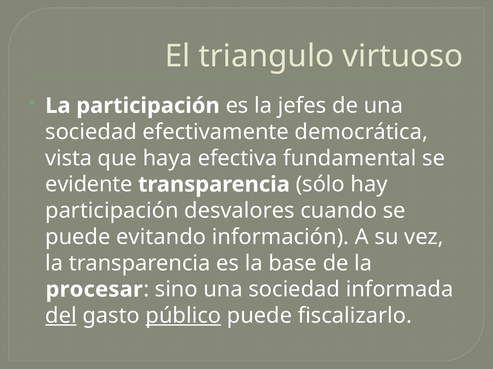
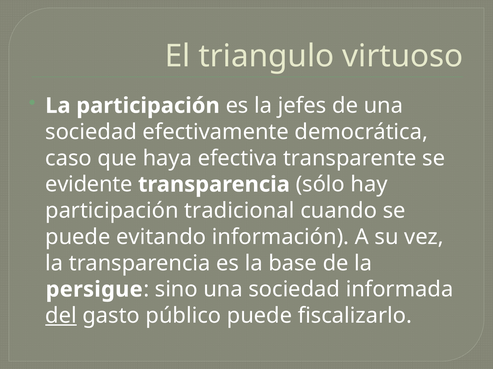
vista: vista -> caso (69, 158)
fundamental: fundamental -> transparente (350, 158)
desvalores: desvalores -> tradicional (239, 211)
procesar: procesar -> persigue (94, 290)
público underline: present -> none (183, 316)
